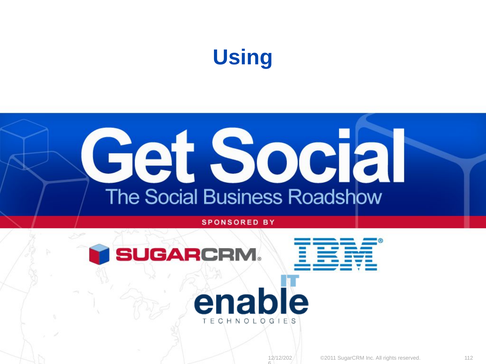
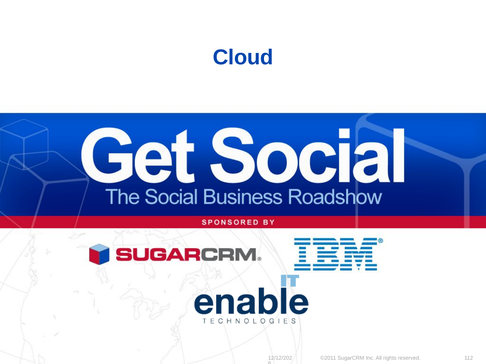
Using: Using -> Cloud (243, 57)
